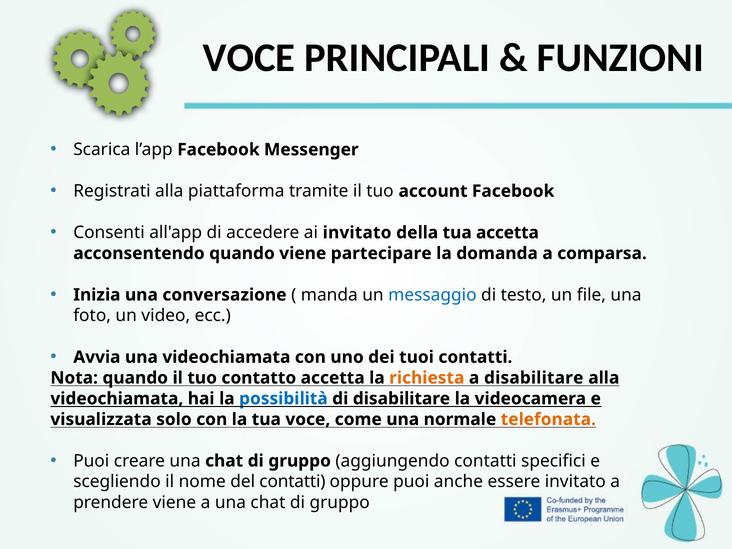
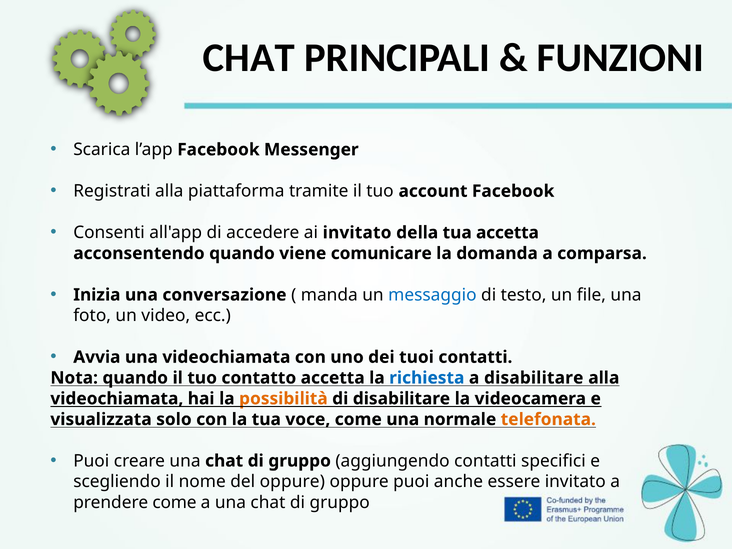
VOCE: VOCE -> CHAT (249, 58)
partecipare: partecipare -> comunicare (381, 253)
richiesta colour: orange -> blue (427, 378)
possibilità colour: blue -> orange (283, 399)
del contatti: contatti -> oppure (292, 482)
prendere viene: viene -> come (175, 502)
